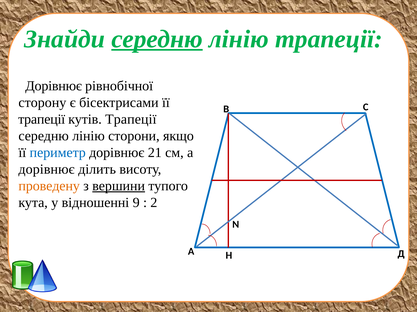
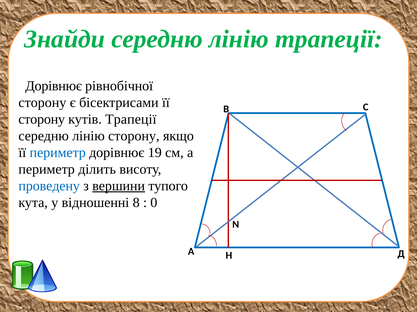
середню underline: present -> none (157, 39)
трапеції: трапеції -> сторону (42, 120)
лінію сторони: сторони -> сторону (134, 136)
21: 21 -> 19 (155, 153)
дорівнює: дорівнює -> периметр (47, 170)
проведену colour: orange -> blue (49, 186)
9: 9 -> 8 (136, 203)
2: 2 -> 0 (154, 203)
